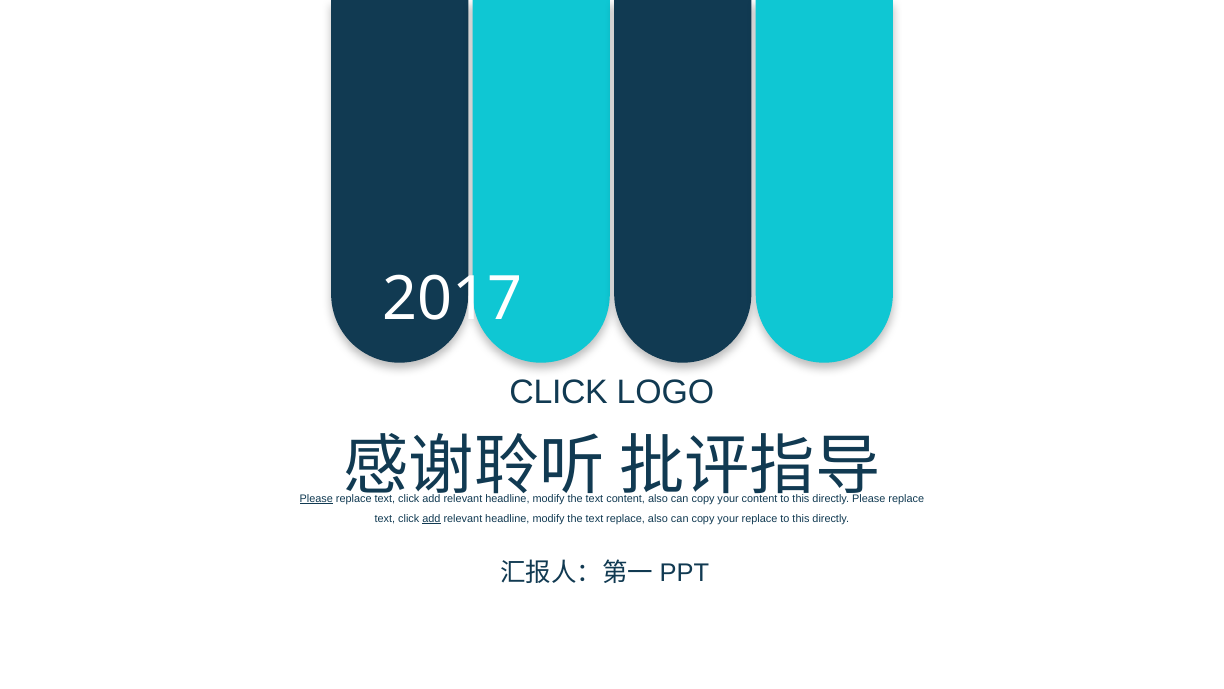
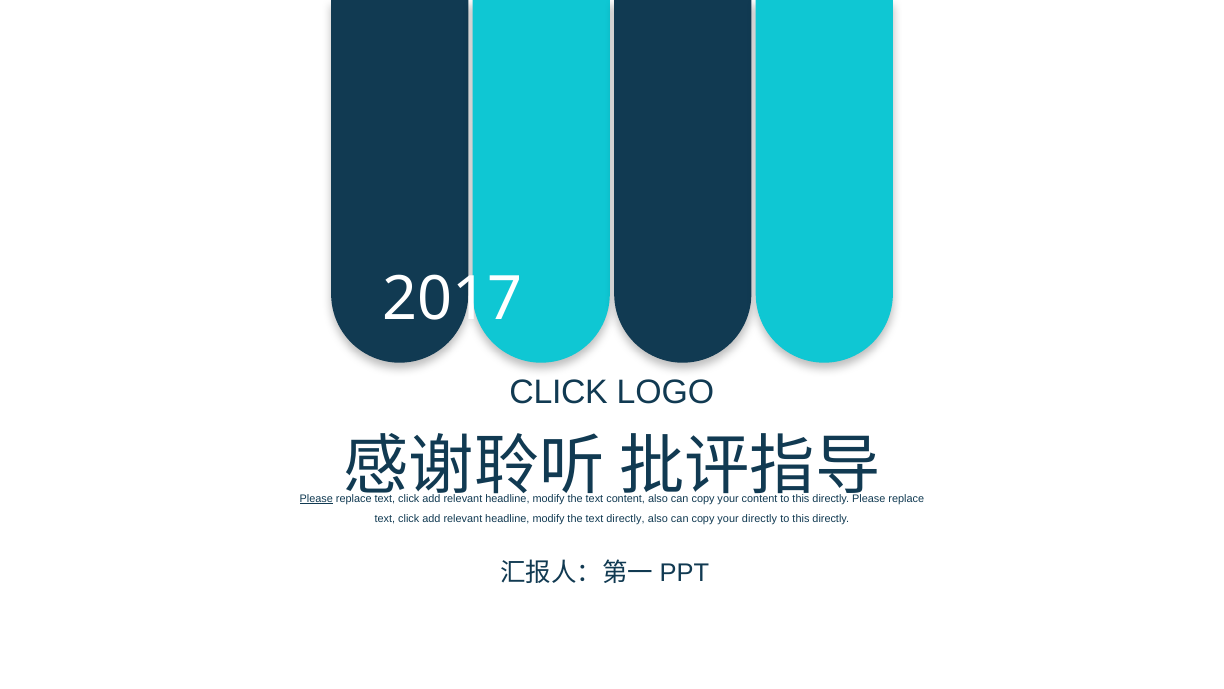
add underline: present -> none (431, 518)
text replace: replace -> directly (626, 518)
your replace: replace -> directly (759, 518)
